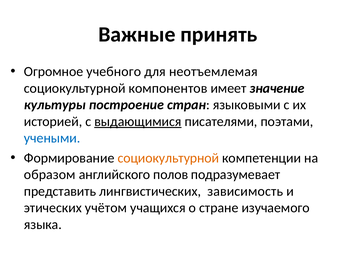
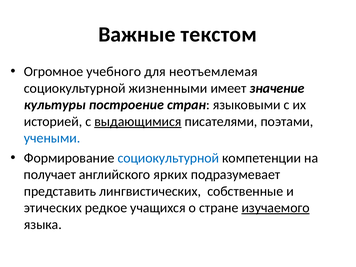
принять: принять -> текстом (219, 34)
компонентов: компонентов -> жизненными (168, 88)
социокультурной colour: orange -> blue (168, 158)
образом: образом -> получает (50, 175)
полов: полов -> ярких (171, 175)
зависимость: зависимость -> собственные (245, 191)
учётом: учётом -> редкое (106, 208)
изучаемого underline: none -> present (276, 208)
